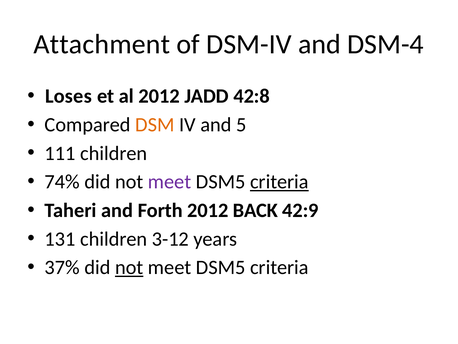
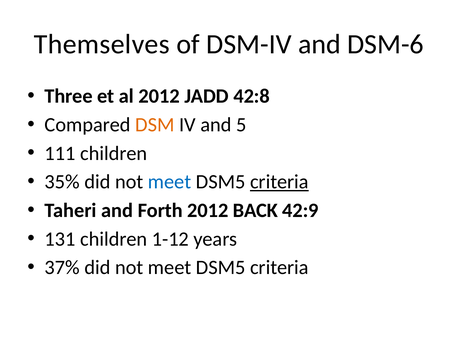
Attachment: Attachment -> Themselves (102, 44)
DSM-4: DSM-4 -> DSM-6 (385, 44)
Loses: Loses -> Three (69, 96)
74%: 74% -> 35% (62, 182)
meet colour: purple -> blue (170, 182)
3-12: 3-12 -> 1-12 (170, 239)
not underline: present -> none (129, 267)
